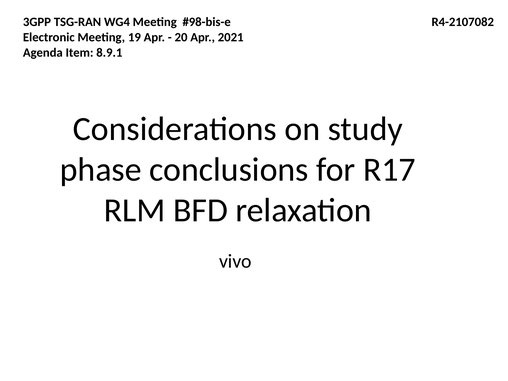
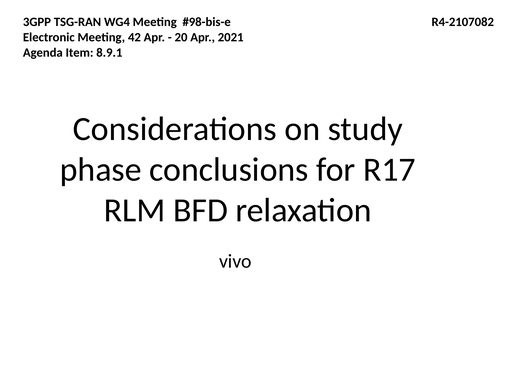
19: 19 -> 42 (134, 37)
